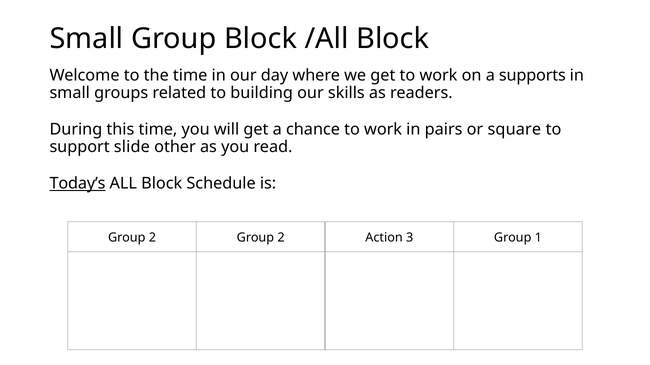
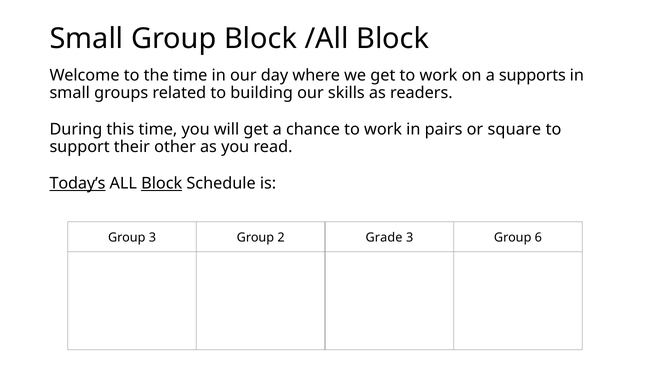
slide: slide -> their (132, 147)
Block underline: none -> present (162, 184)
2: 2 -> 3 (152, 238)
Action: Action -> Grade (384, 238)
1: 1 -> 6 (538, 238)
